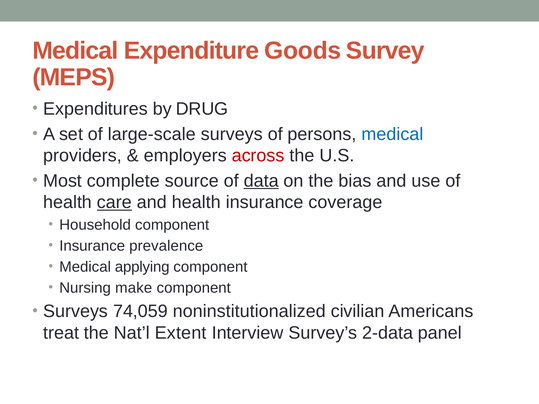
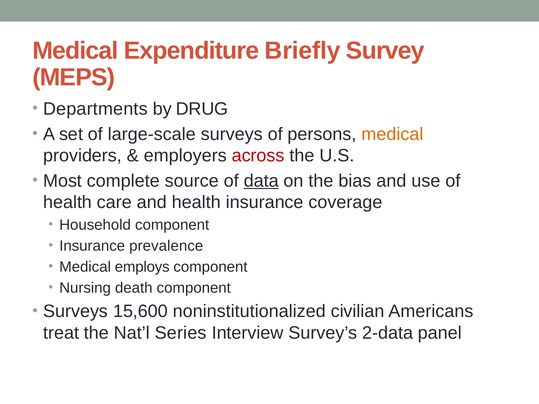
Goods: Goods -> Briefly (303, 51)
Expenditures: Expenditures -> Departments (95, 109)
medical colour: blue -> orange (392, 134)
care underline: present -> none (114, 202)
applying: applying -> employs (142, 267)
make: make -> death (134, 288)
74,059: 74,059 -> 15,600 (140, 312)
Extent: Extent -> Series (181, 333)
